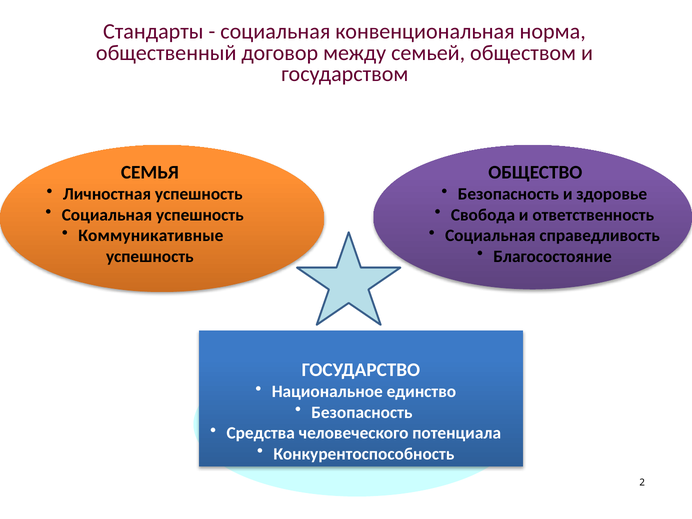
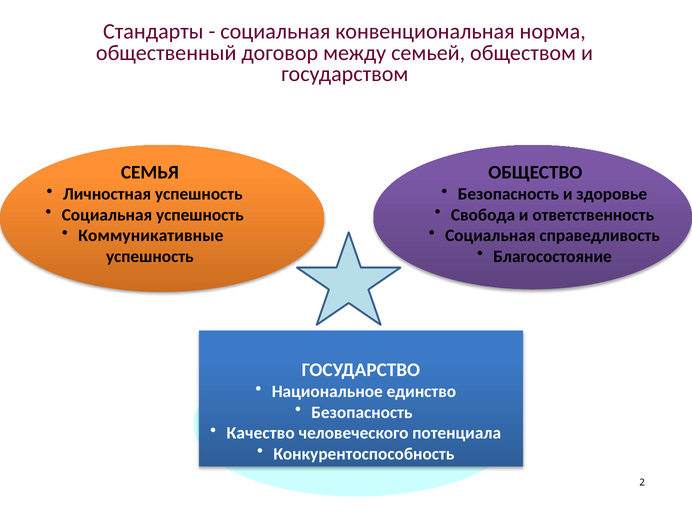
Средства: Средства -> Качество (261, 433)
